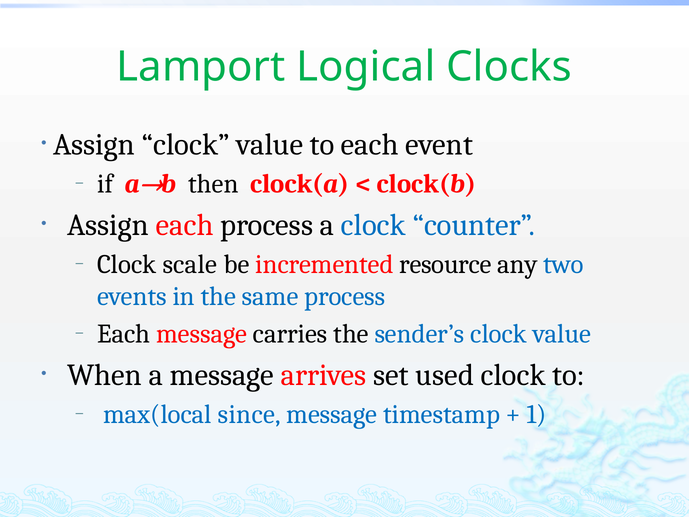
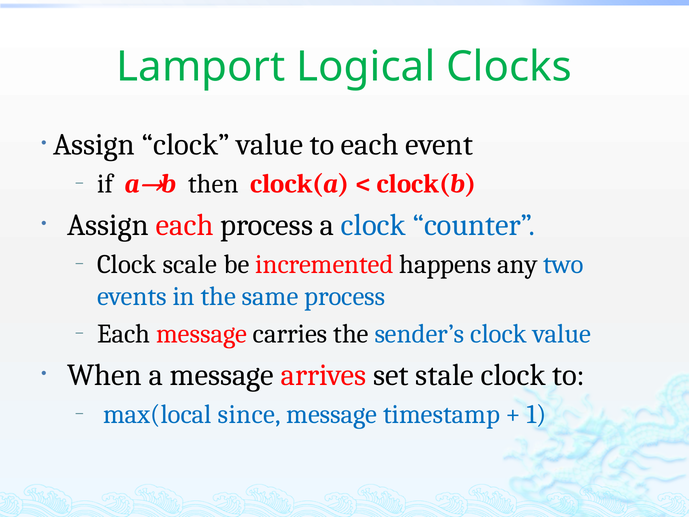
resource: resource -> happens (445, 264)
used: used -> stale (445, 375)
